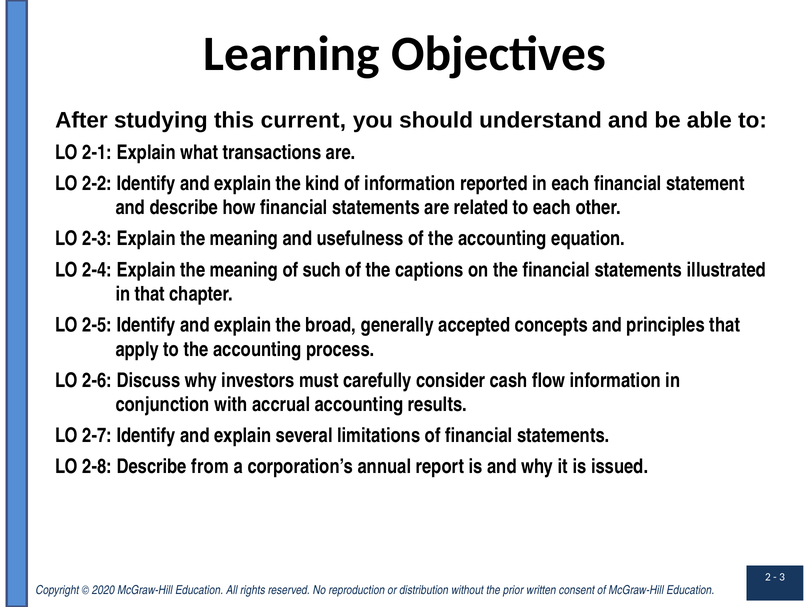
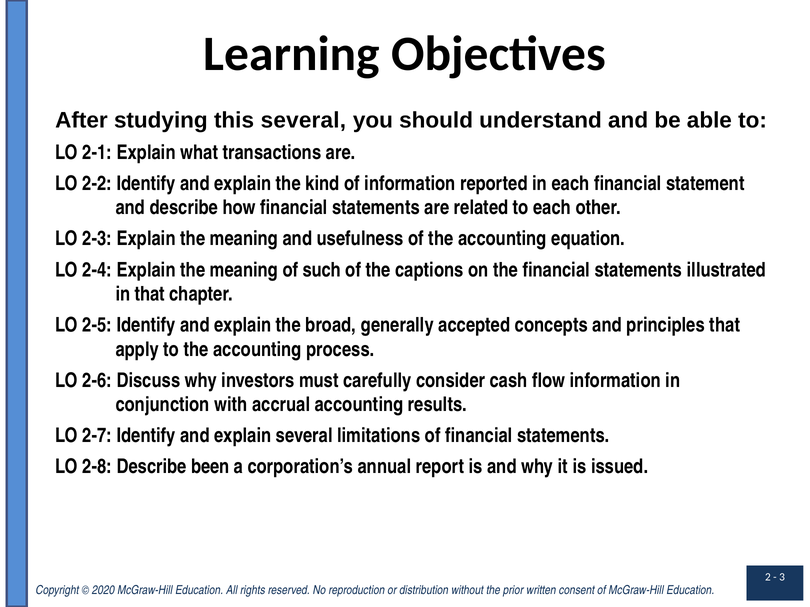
this current: current -> several (303, 120)
from: from -> been (210, 467)
